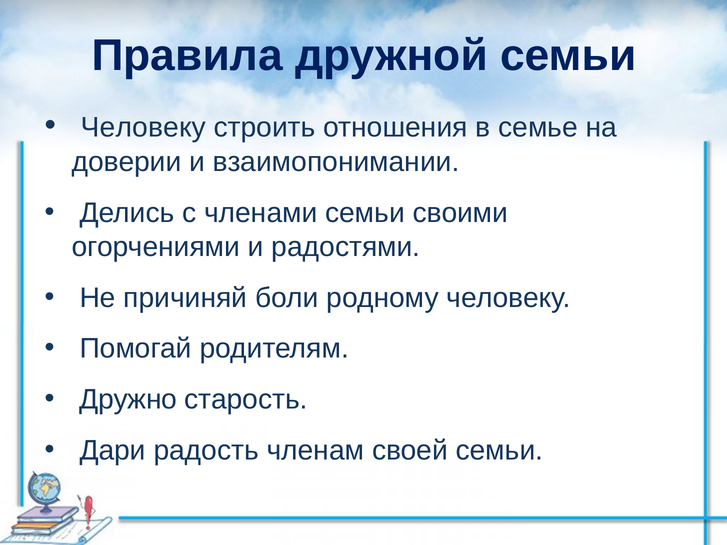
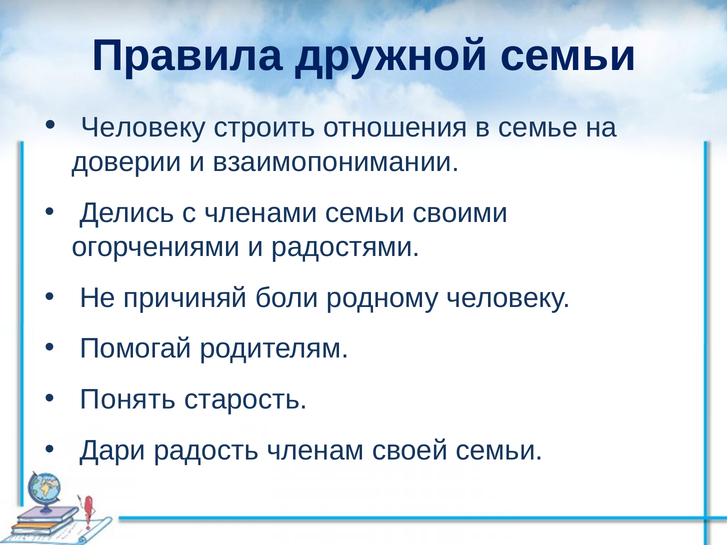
Дружно: Дружно -> Понять (128, 400)
